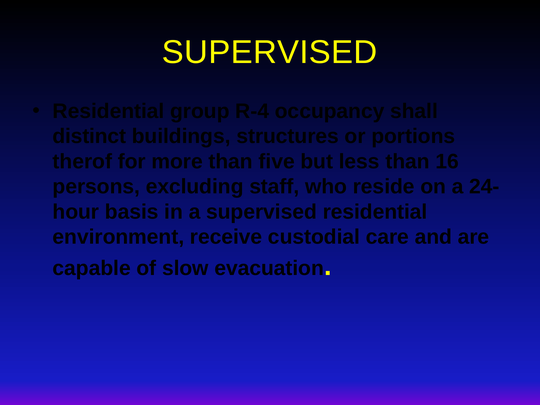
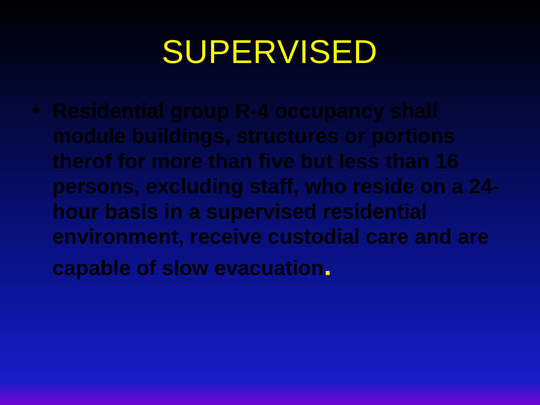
distinct: distinct -> module (89, 136)
